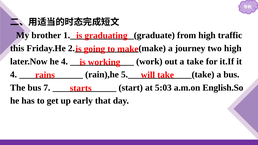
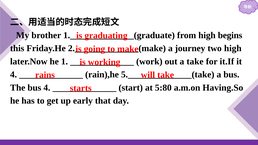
traffic: traffic -> begins (230, 35)
he 4: 4 -> 1 (64, 61)
bus 7: 7 -> 4 (47, 88)
5:03: 5:03 -> 5:80 (163, 88)
English.So: English.So -> Having.So (223, 88)
